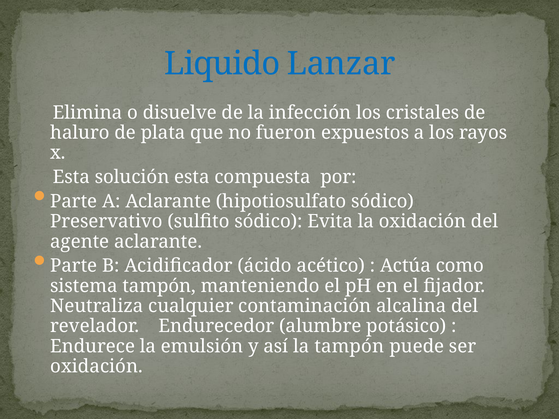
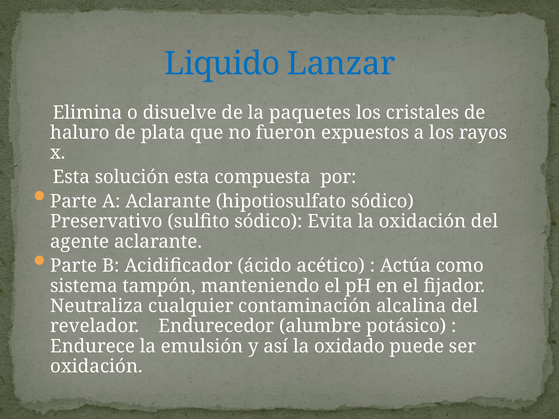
infección: infección -> paquetes (310, 113)
la tampón: tampón -> oxidado (350, 346)
